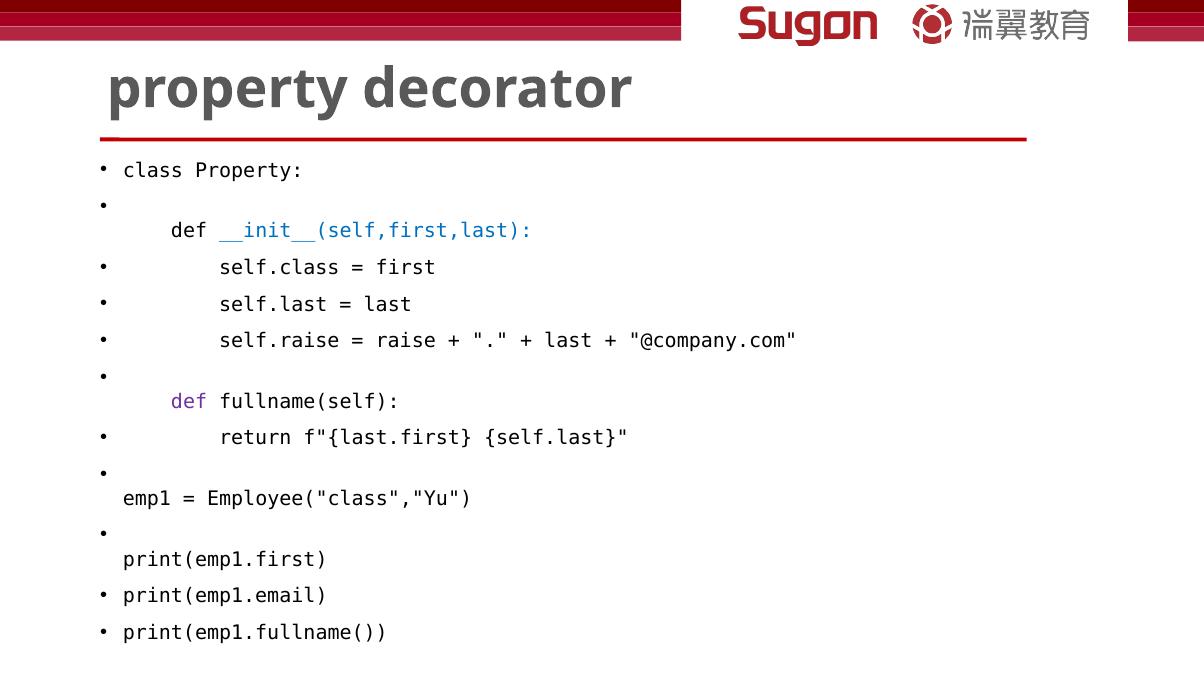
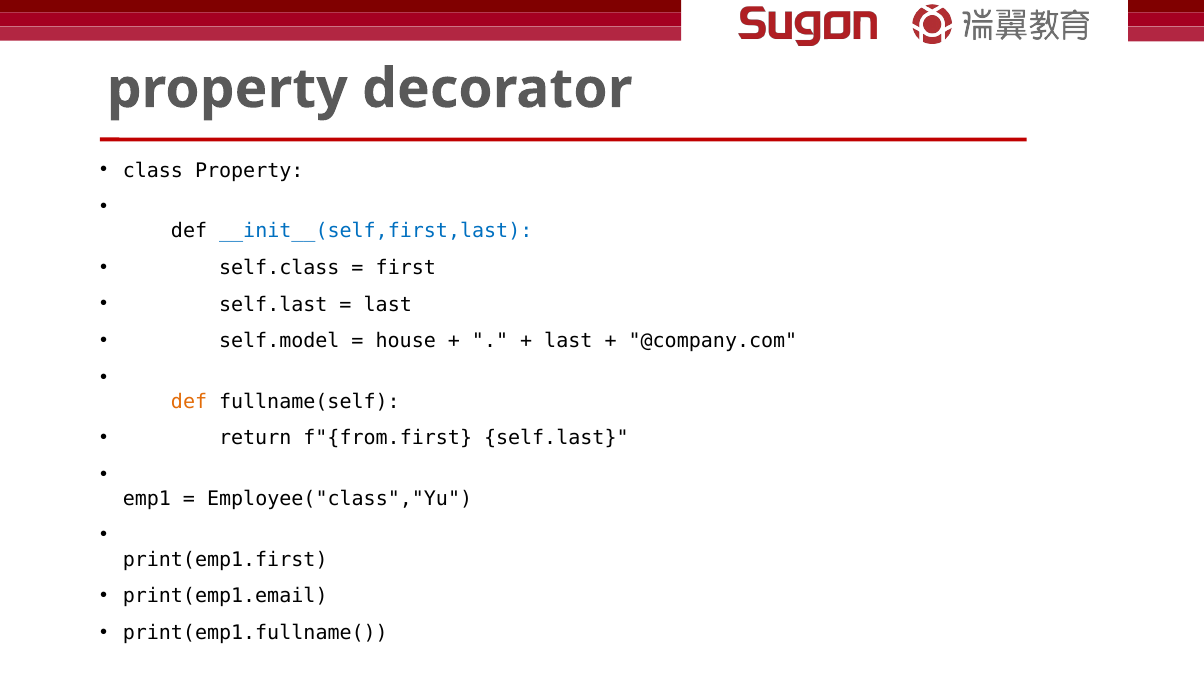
self.raise: self.raise -> self.model (279, 341)
raise: raise -> house (406, 341)
def colour: purple -> orange (189, 402)
f"{last.first: f"{last.first -> f"{from.first (388, 438)
